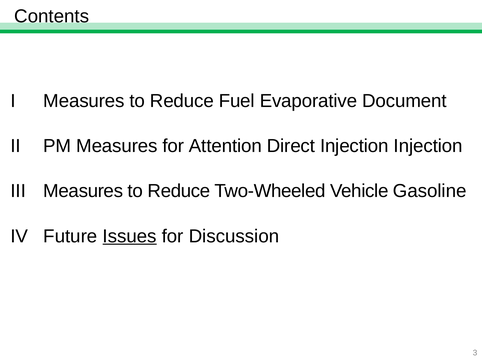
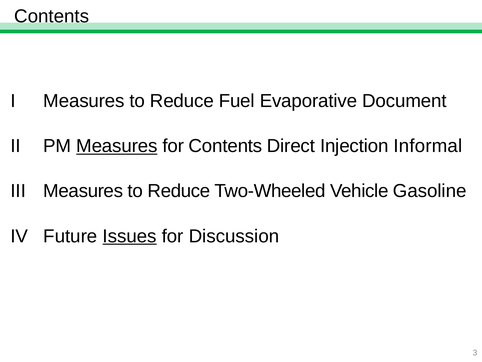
Measures underline: none -> present (117, 146)
for Attention: Attention -> Contents (225, 146)
Injection Injection: Injection -> Informal (428, 146)
